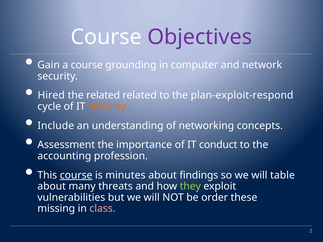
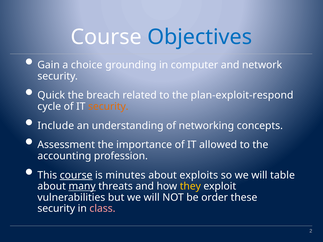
Objectives colour: purple -> blue (200, 37)
a course: course -> choice (87, 65)
Hired: Hired -> Quick (51, 95)
the related: related -> breach (103, 95)
conduct: conduct -> allowed (218, 145)
findings: findings -> exploits (199, 175)
many underline: none -> present (82, 186)
they colour: light green -> yellow (190, 186)
missing: missing -> security (56, 209)
